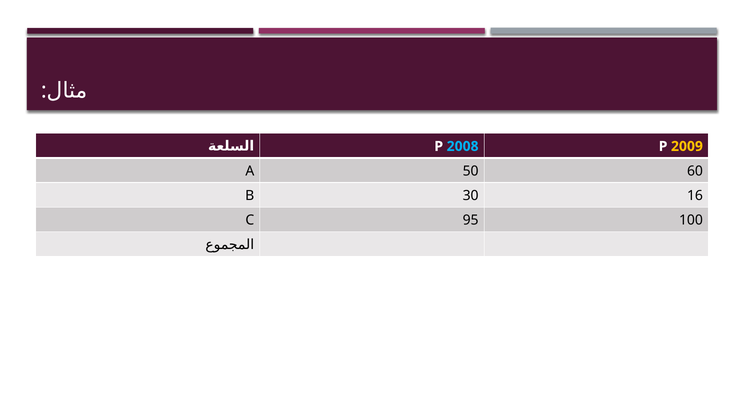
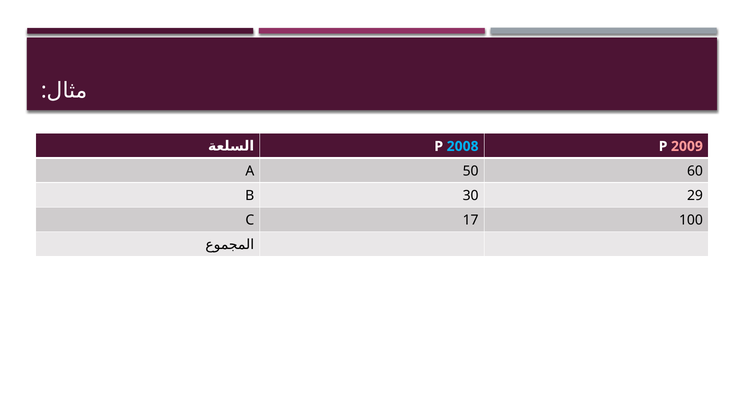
2009 colour: yellow -> pink (687, 146)
16: 16 -> 29 (695, 195)
95: 95 -> 17 (471, 220)
